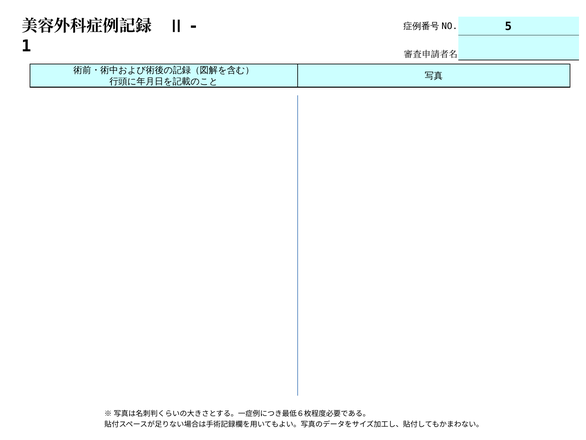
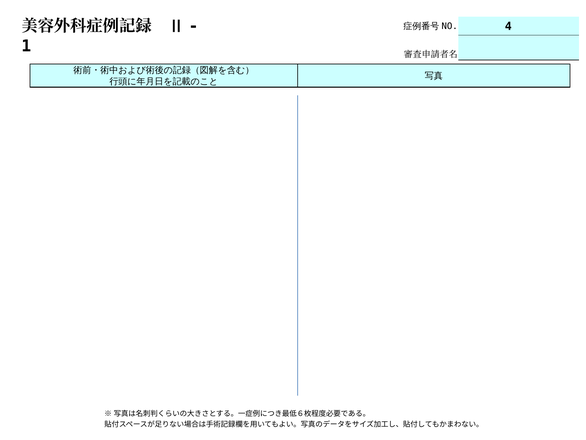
5: 5 -> 4 (508, 26)
